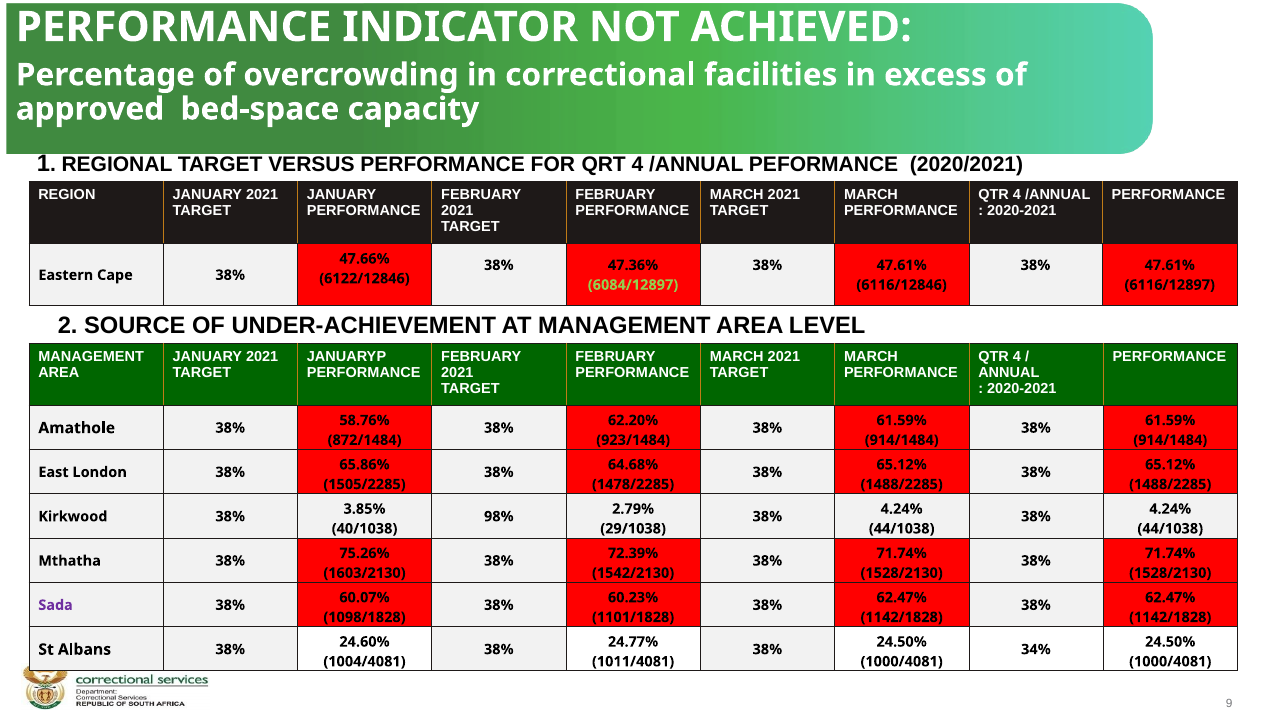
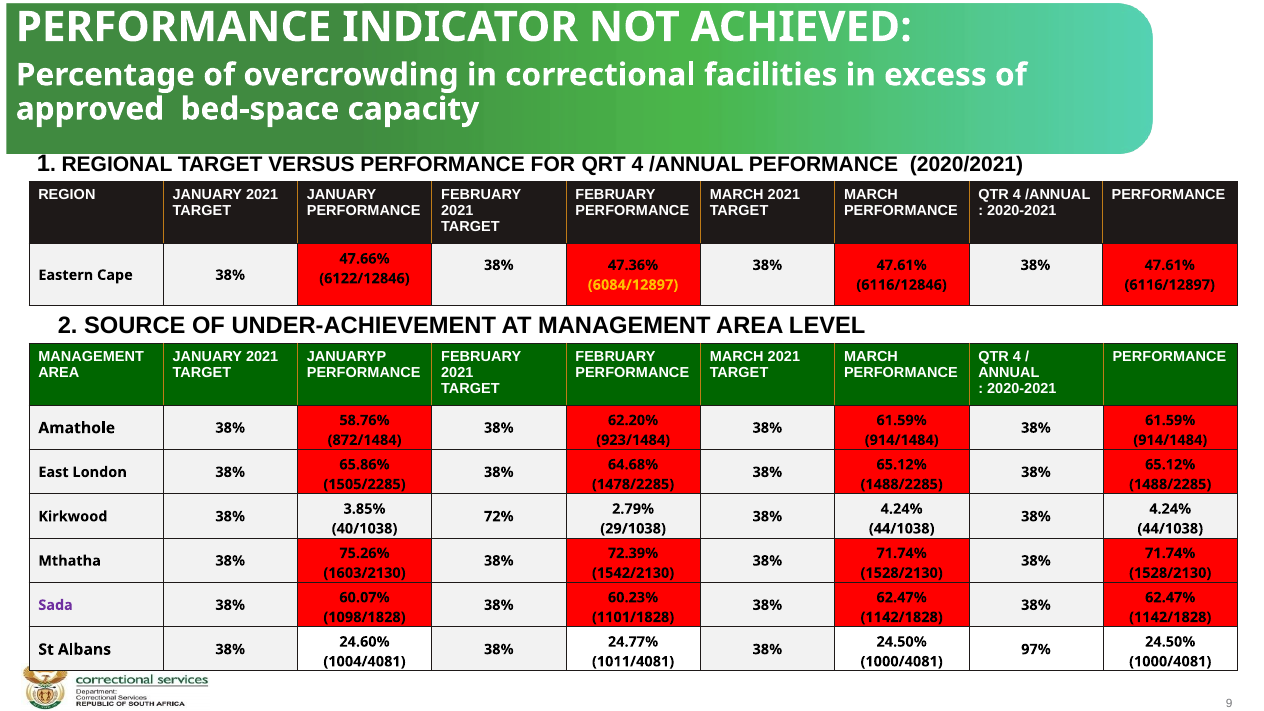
6084/12897 colour: light green -> yellow (633, 285)
98%: 98% -> 72% (499, 517)
34%: 34% -> 97% (1036, 649)
